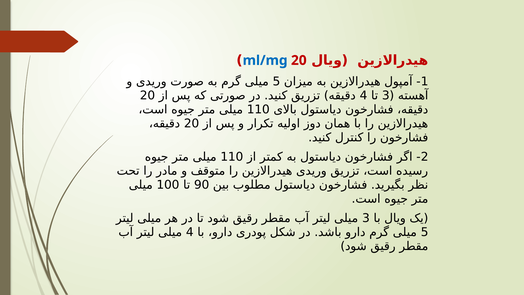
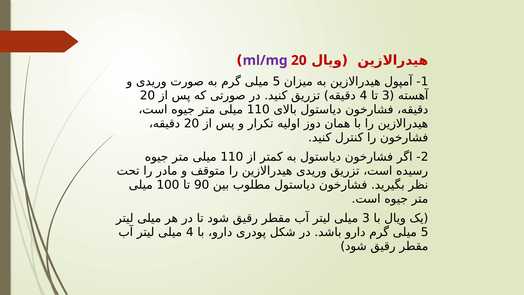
ml/mg colour: blue -> purple (265, 60)
